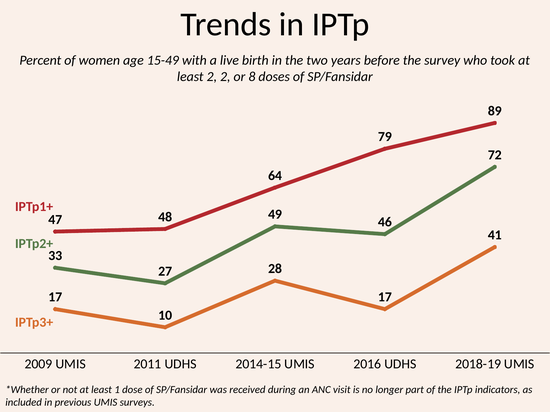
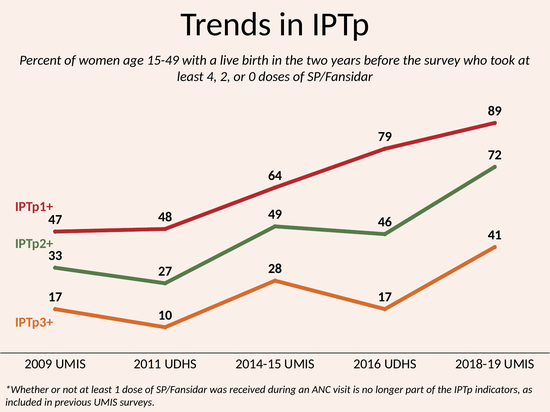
least 2: 2 -> 4 (212, 77)
8: 8 -> 0 (252, 77)
